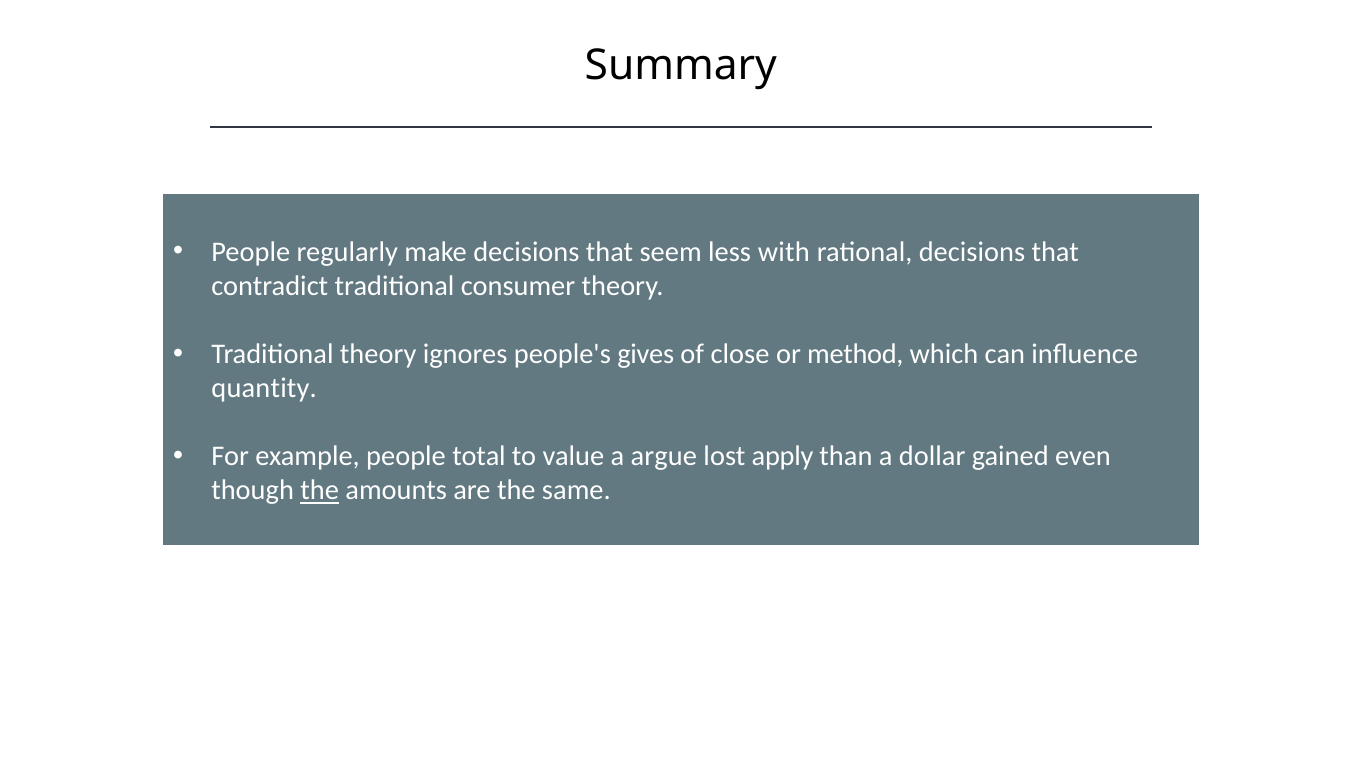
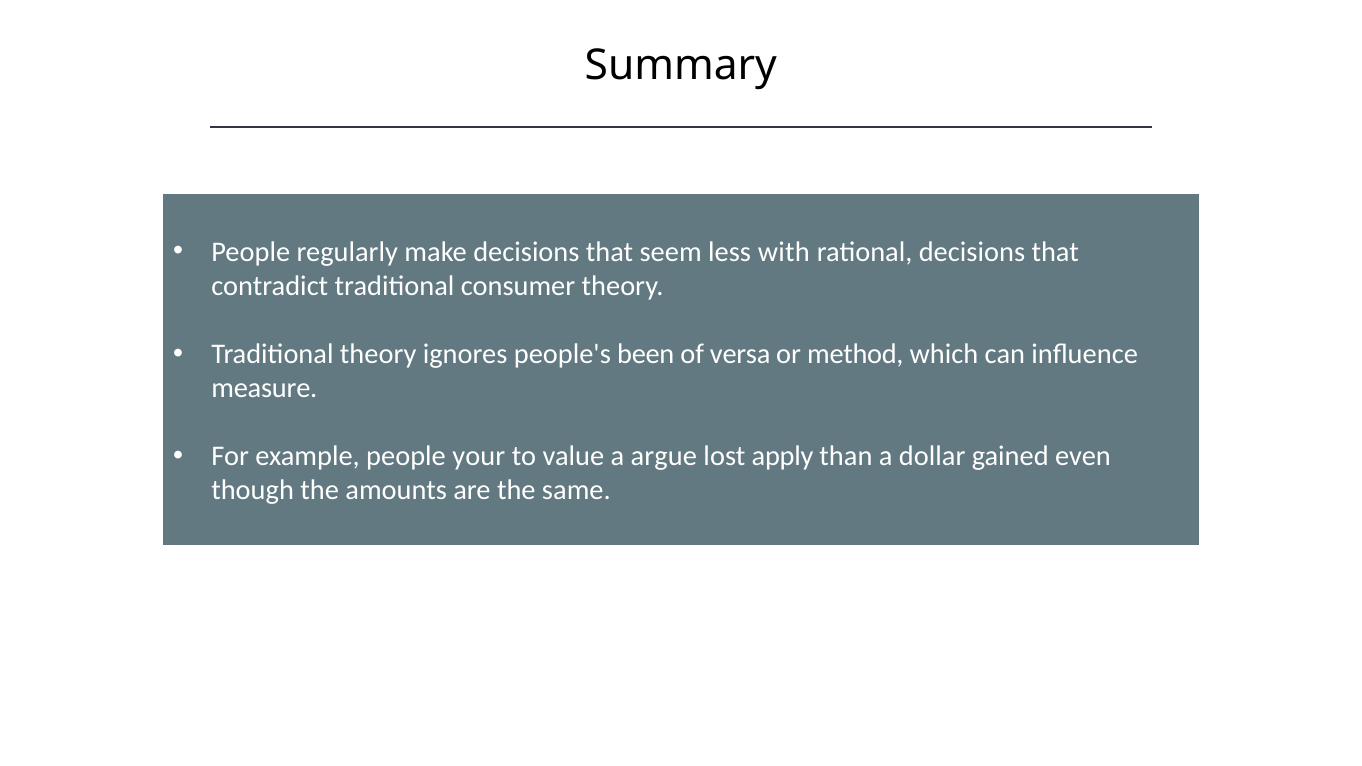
gives: gives -> been (646, 354)
close: close -> versa (740, 354)
quantity: quantity -> measure (264, 388)
total: total -> your (479, 457)
the underline: present -> none (320, 491)
